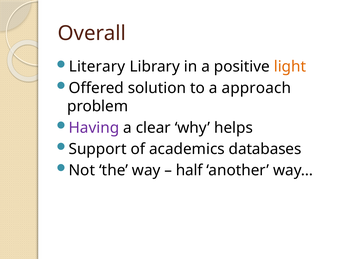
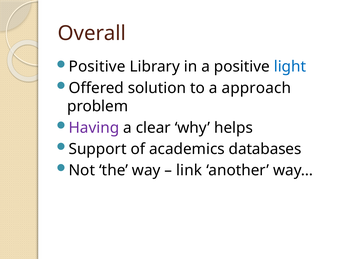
Literary: Literary -> Positive (97, 67)
light colour: orange -> blue (290, 67)
half: half -> link (189, 170)
